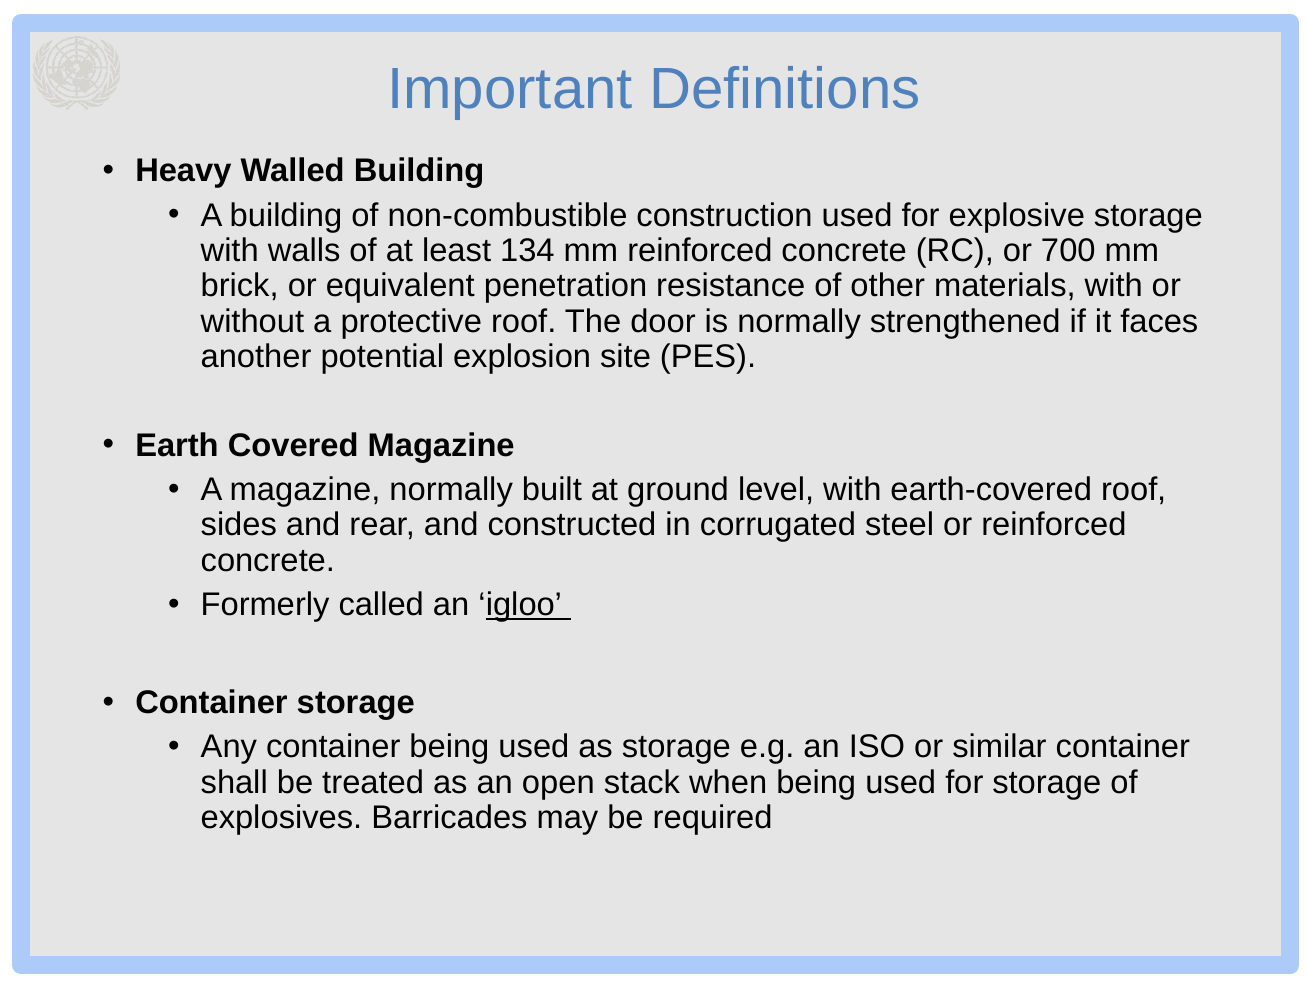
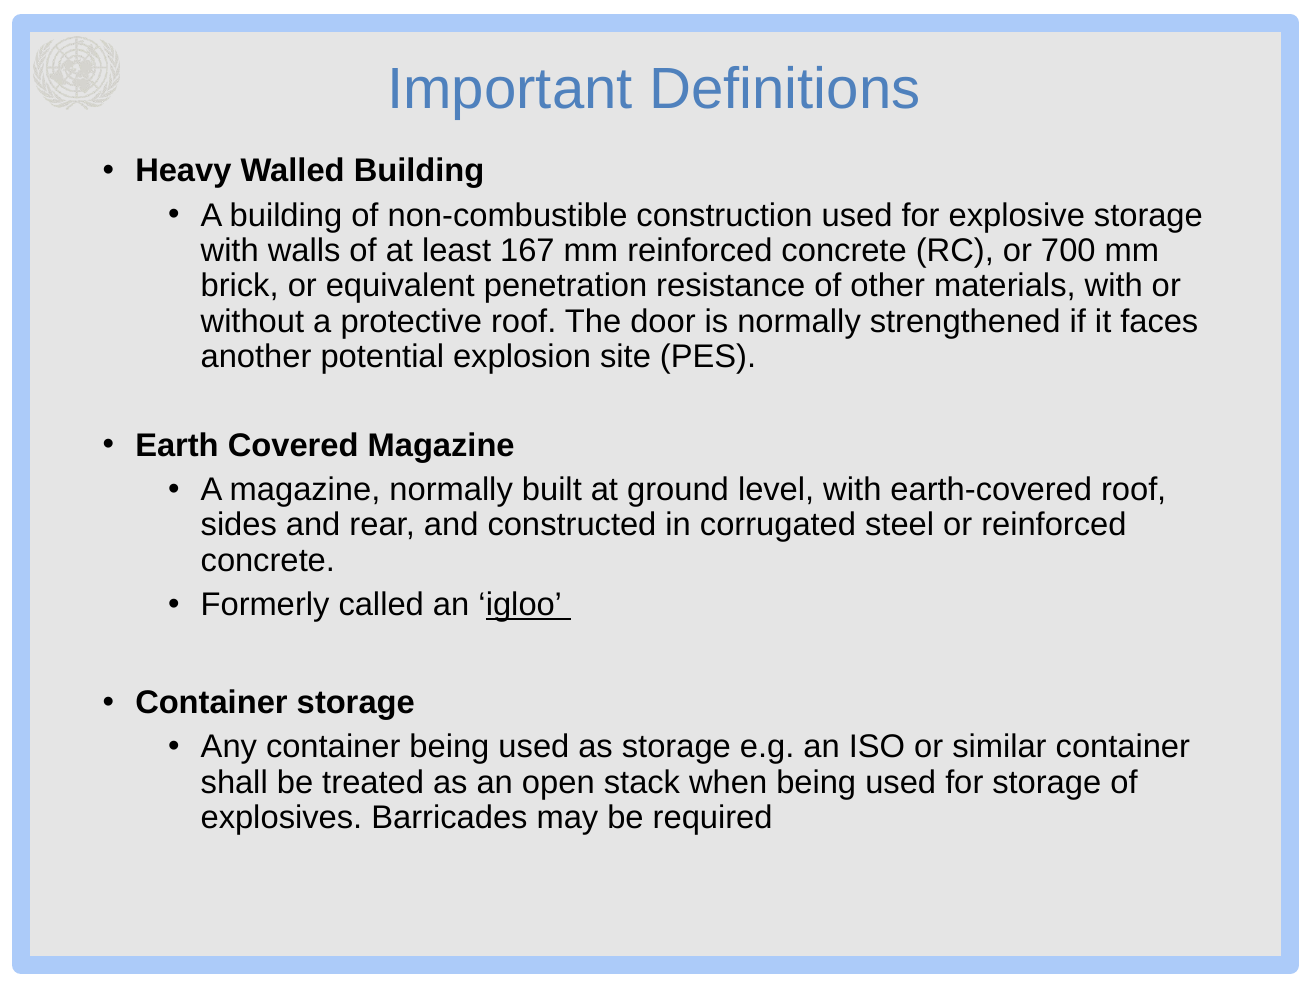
134: 134 -> 167 (527, 251)
